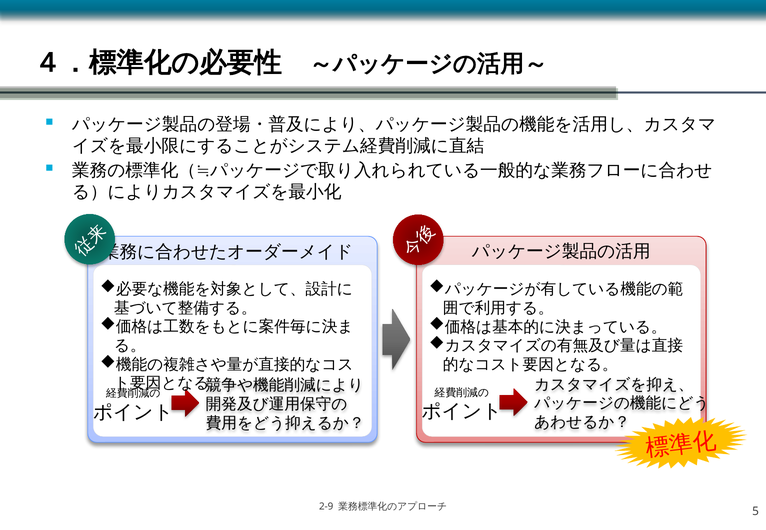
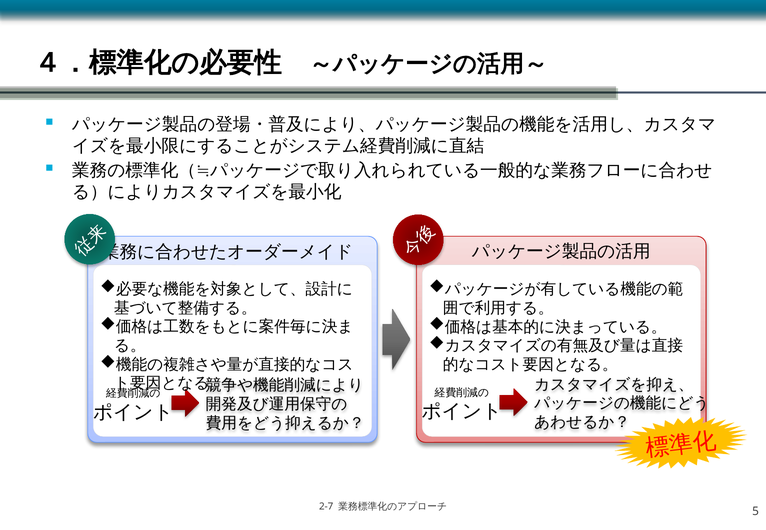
2-9: 2-9 -> 2-7 (326, 507)
